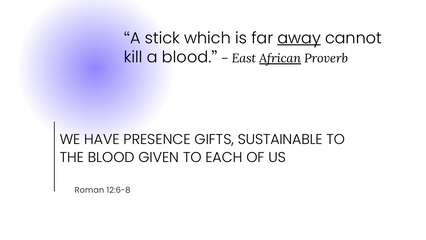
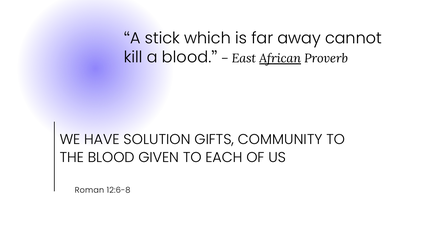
away underline: present -> none (299, 38)
PRESENCE: PRESENCE -> SOLUTION (157, 139)
SUSTAINABLE: SUSTAINABLE -> COMMUNITY (280, 139)
